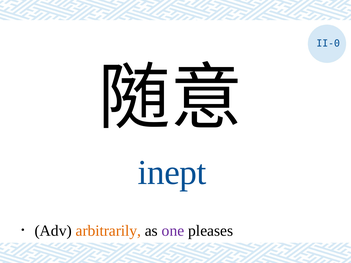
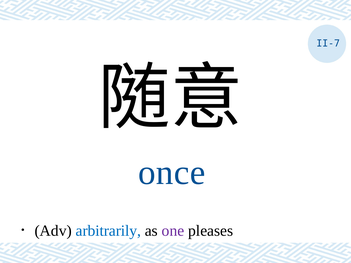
II-0: II-0 -> II-7 (328, 43)
inept: inept -> once (172, 173)
arbitrarily colour: orange -> blue (108, 231)
